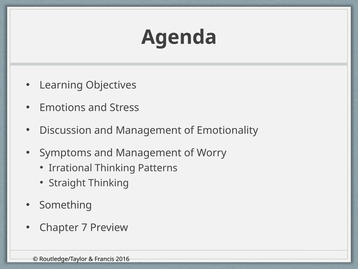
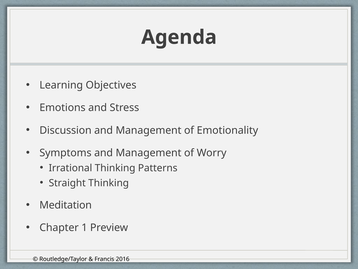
Something: Something -> Meditation (66, 205)
7: 7 -> 1 (84, 227)
